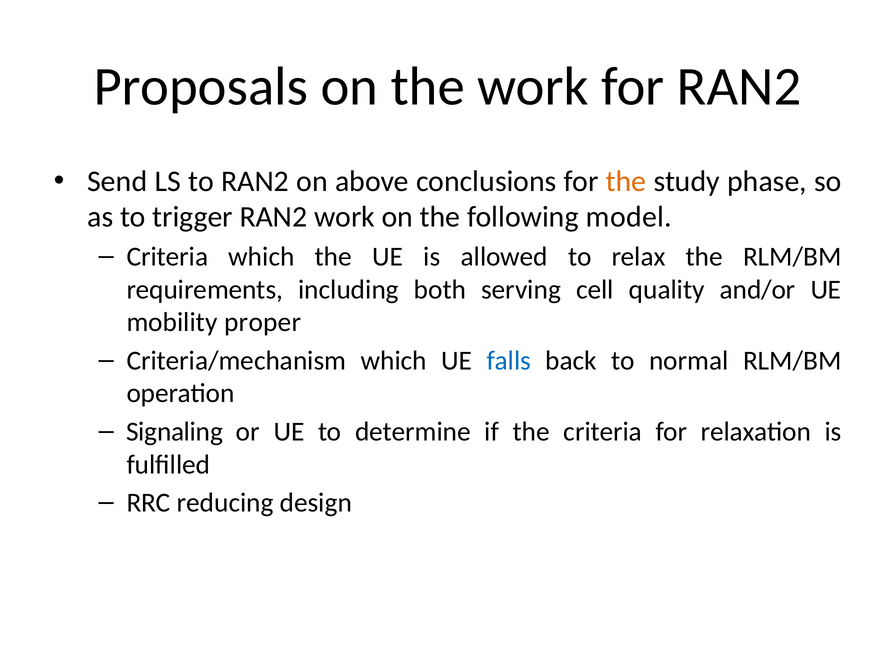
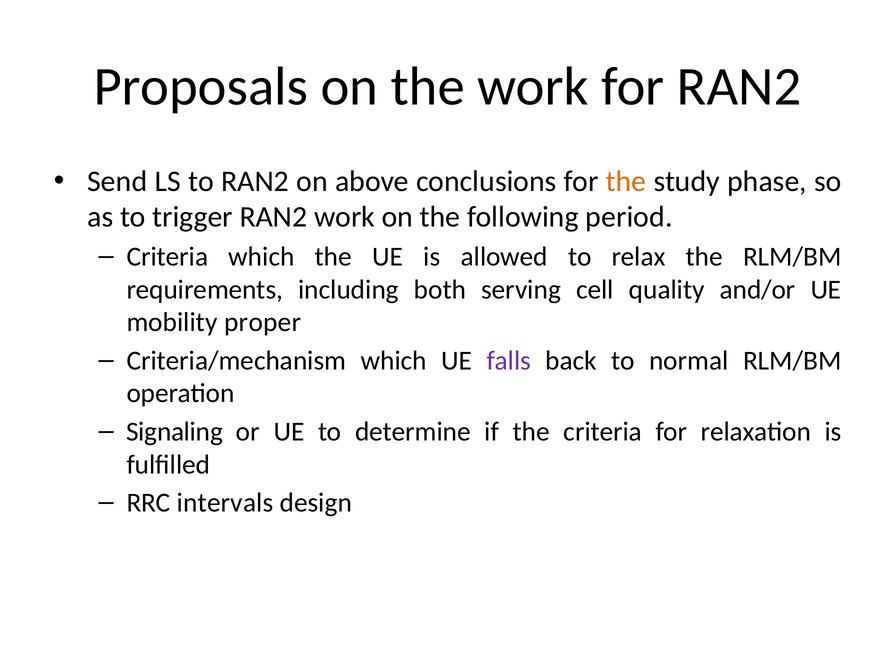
model: model -> period (629, 217)
falls colour: blue -> purple (509, 361)
reducing: reducing -> intervals (225, 503)
